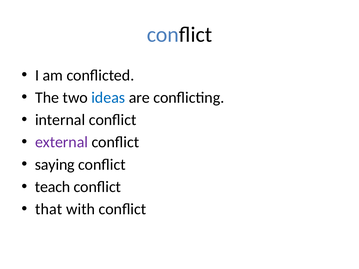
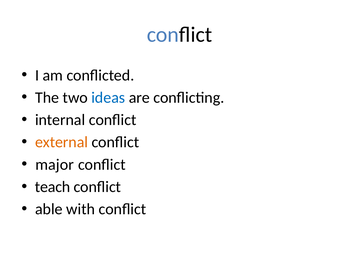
external colour: purple -> orange (62, 142)
saying: saying -> major (55, 165)
that: that -> able (49, 209)
